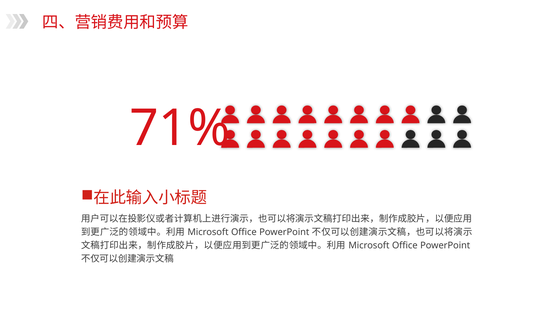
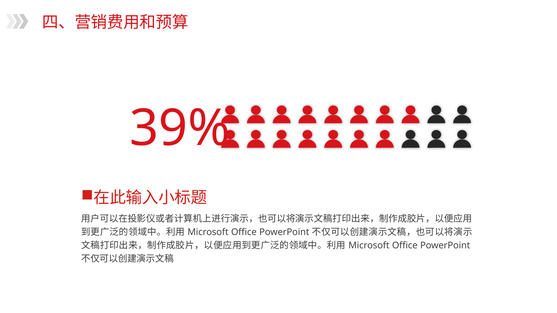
71%: 71% -> 39% (180, 128)
